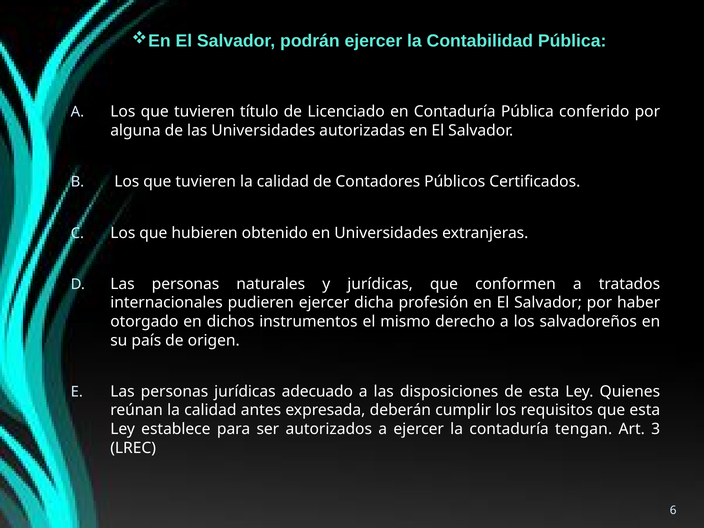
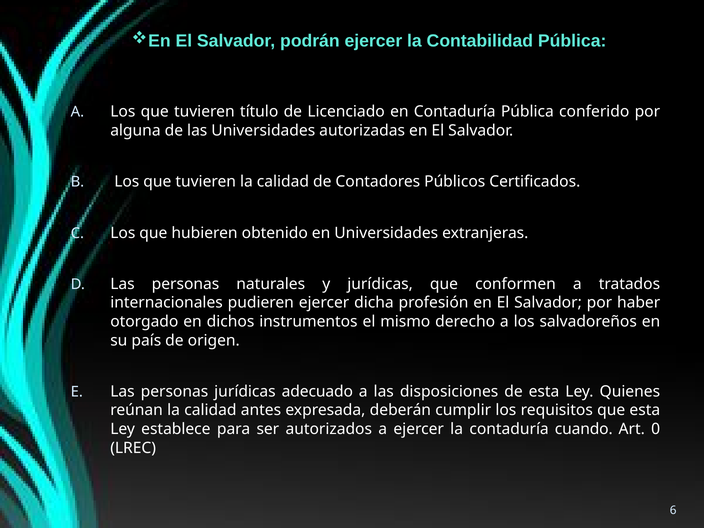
tengan: tengan -> cuando (584, 429)
3: 3 -> 0 (656, 429)
